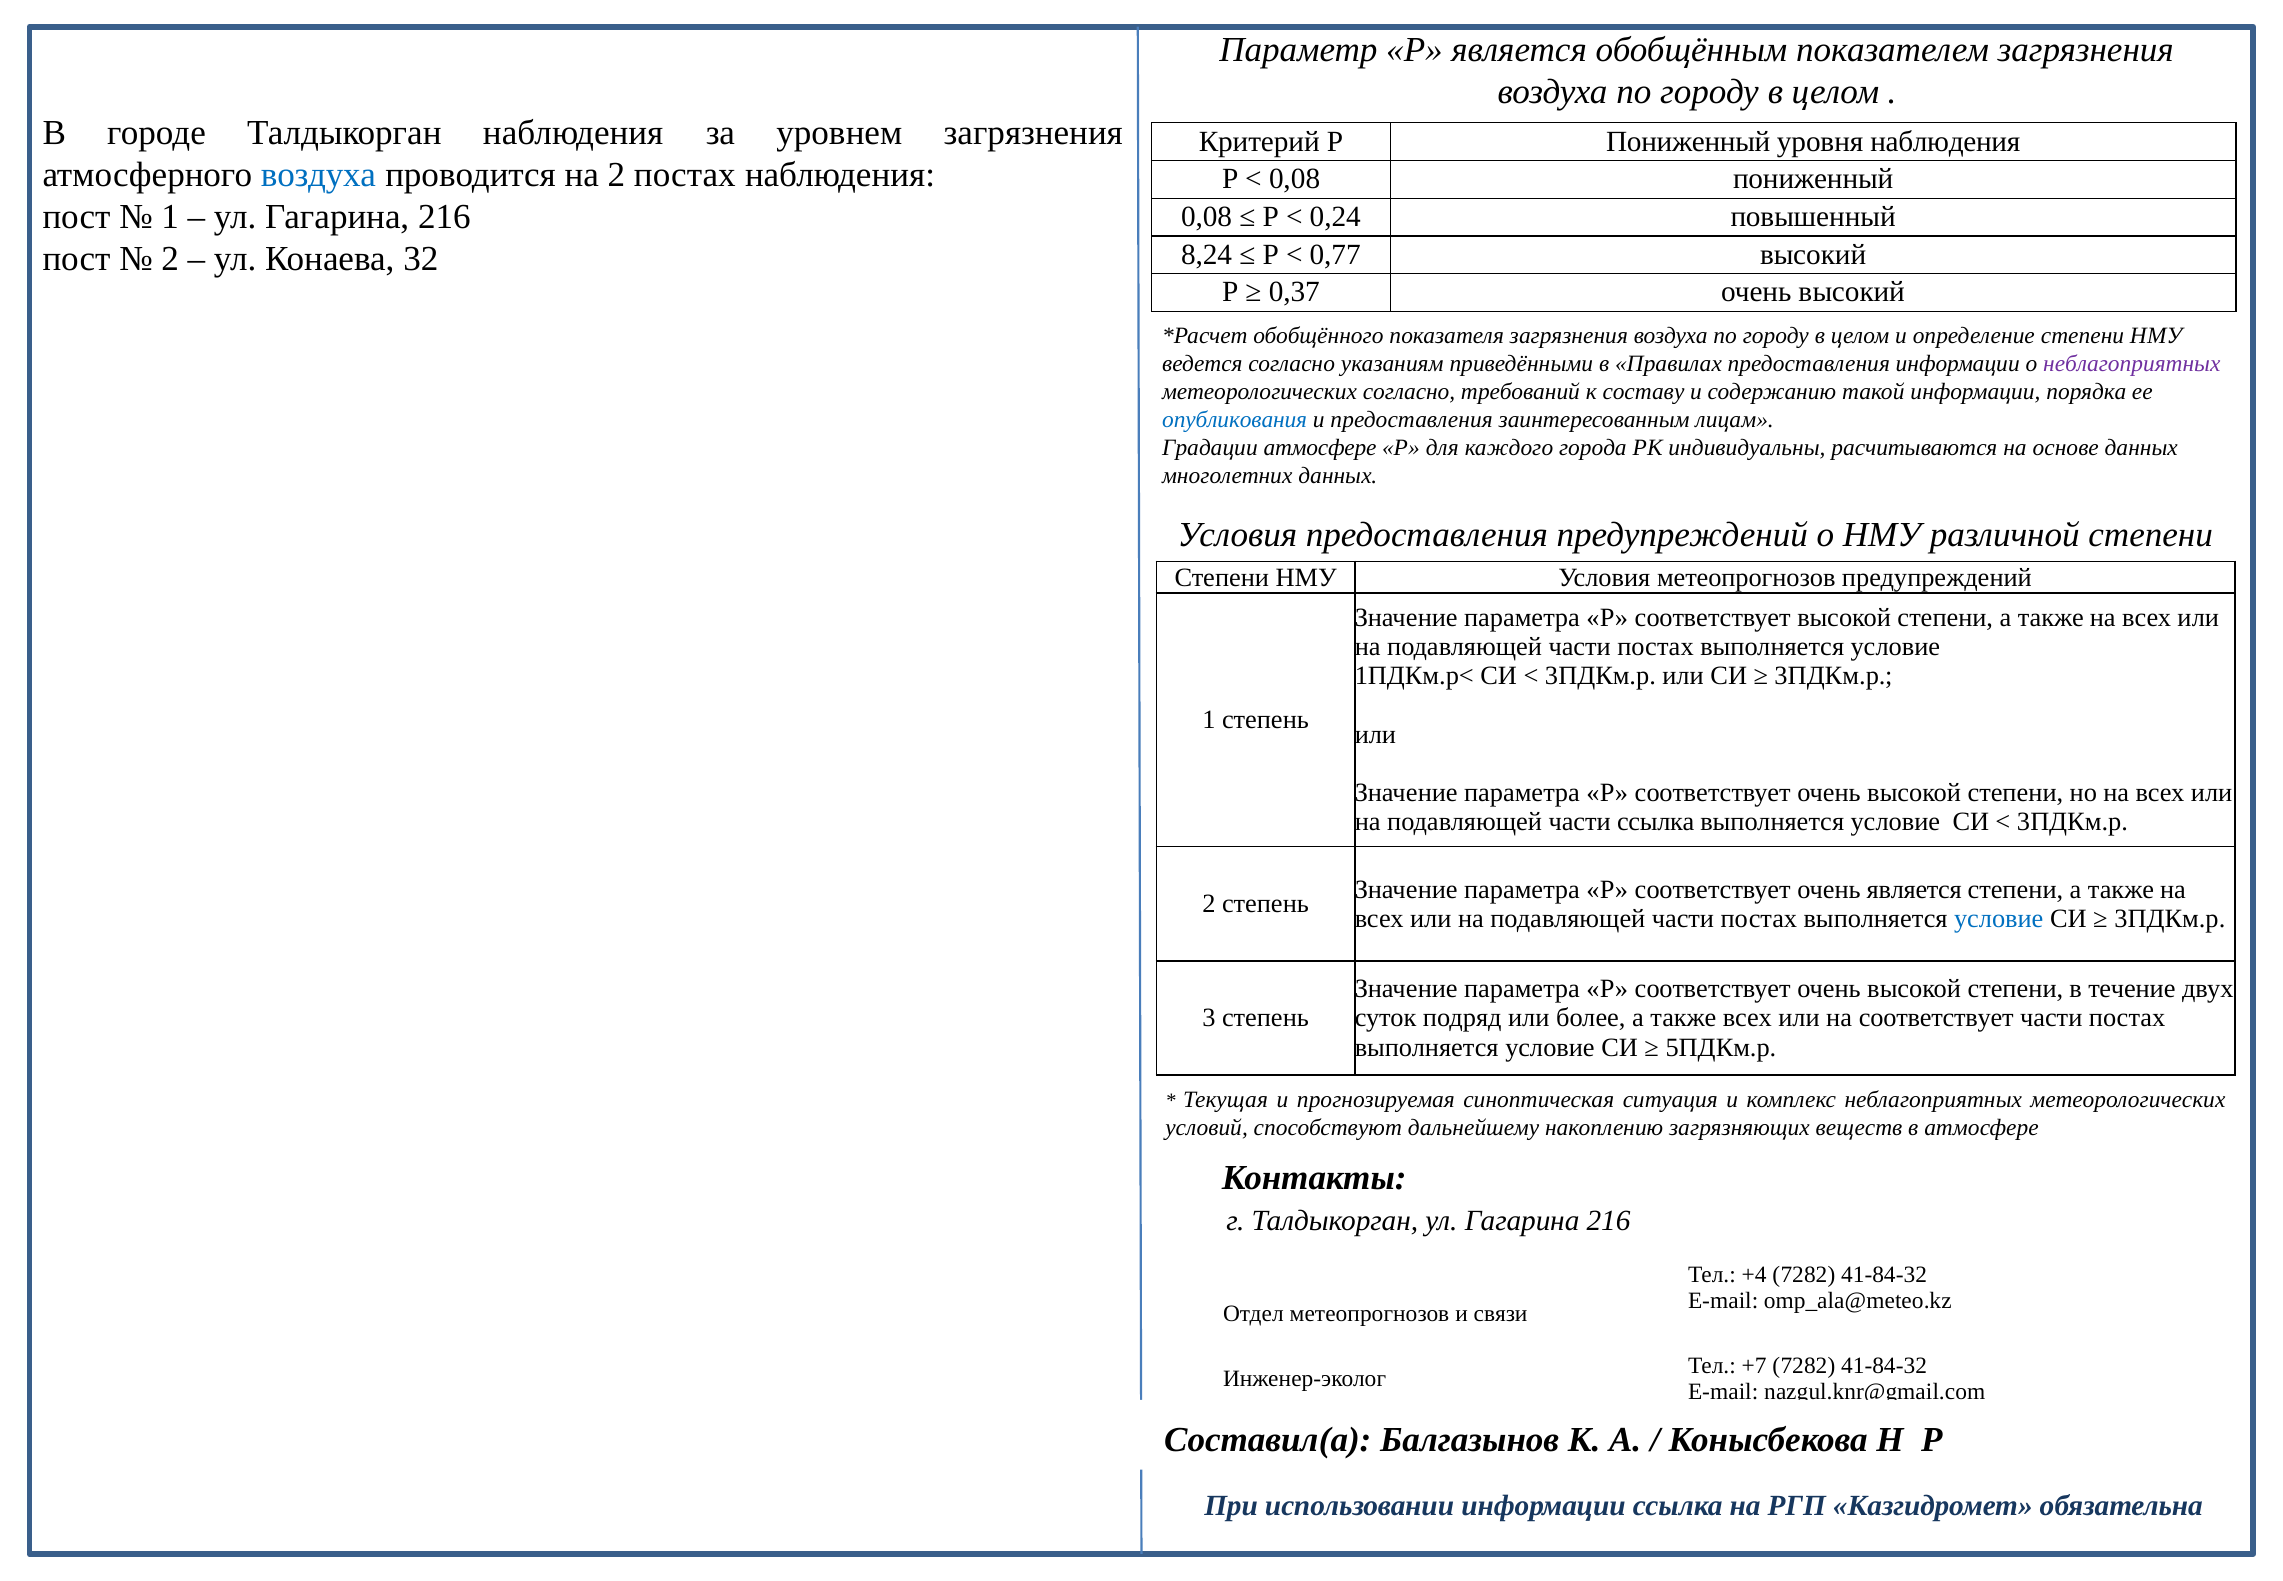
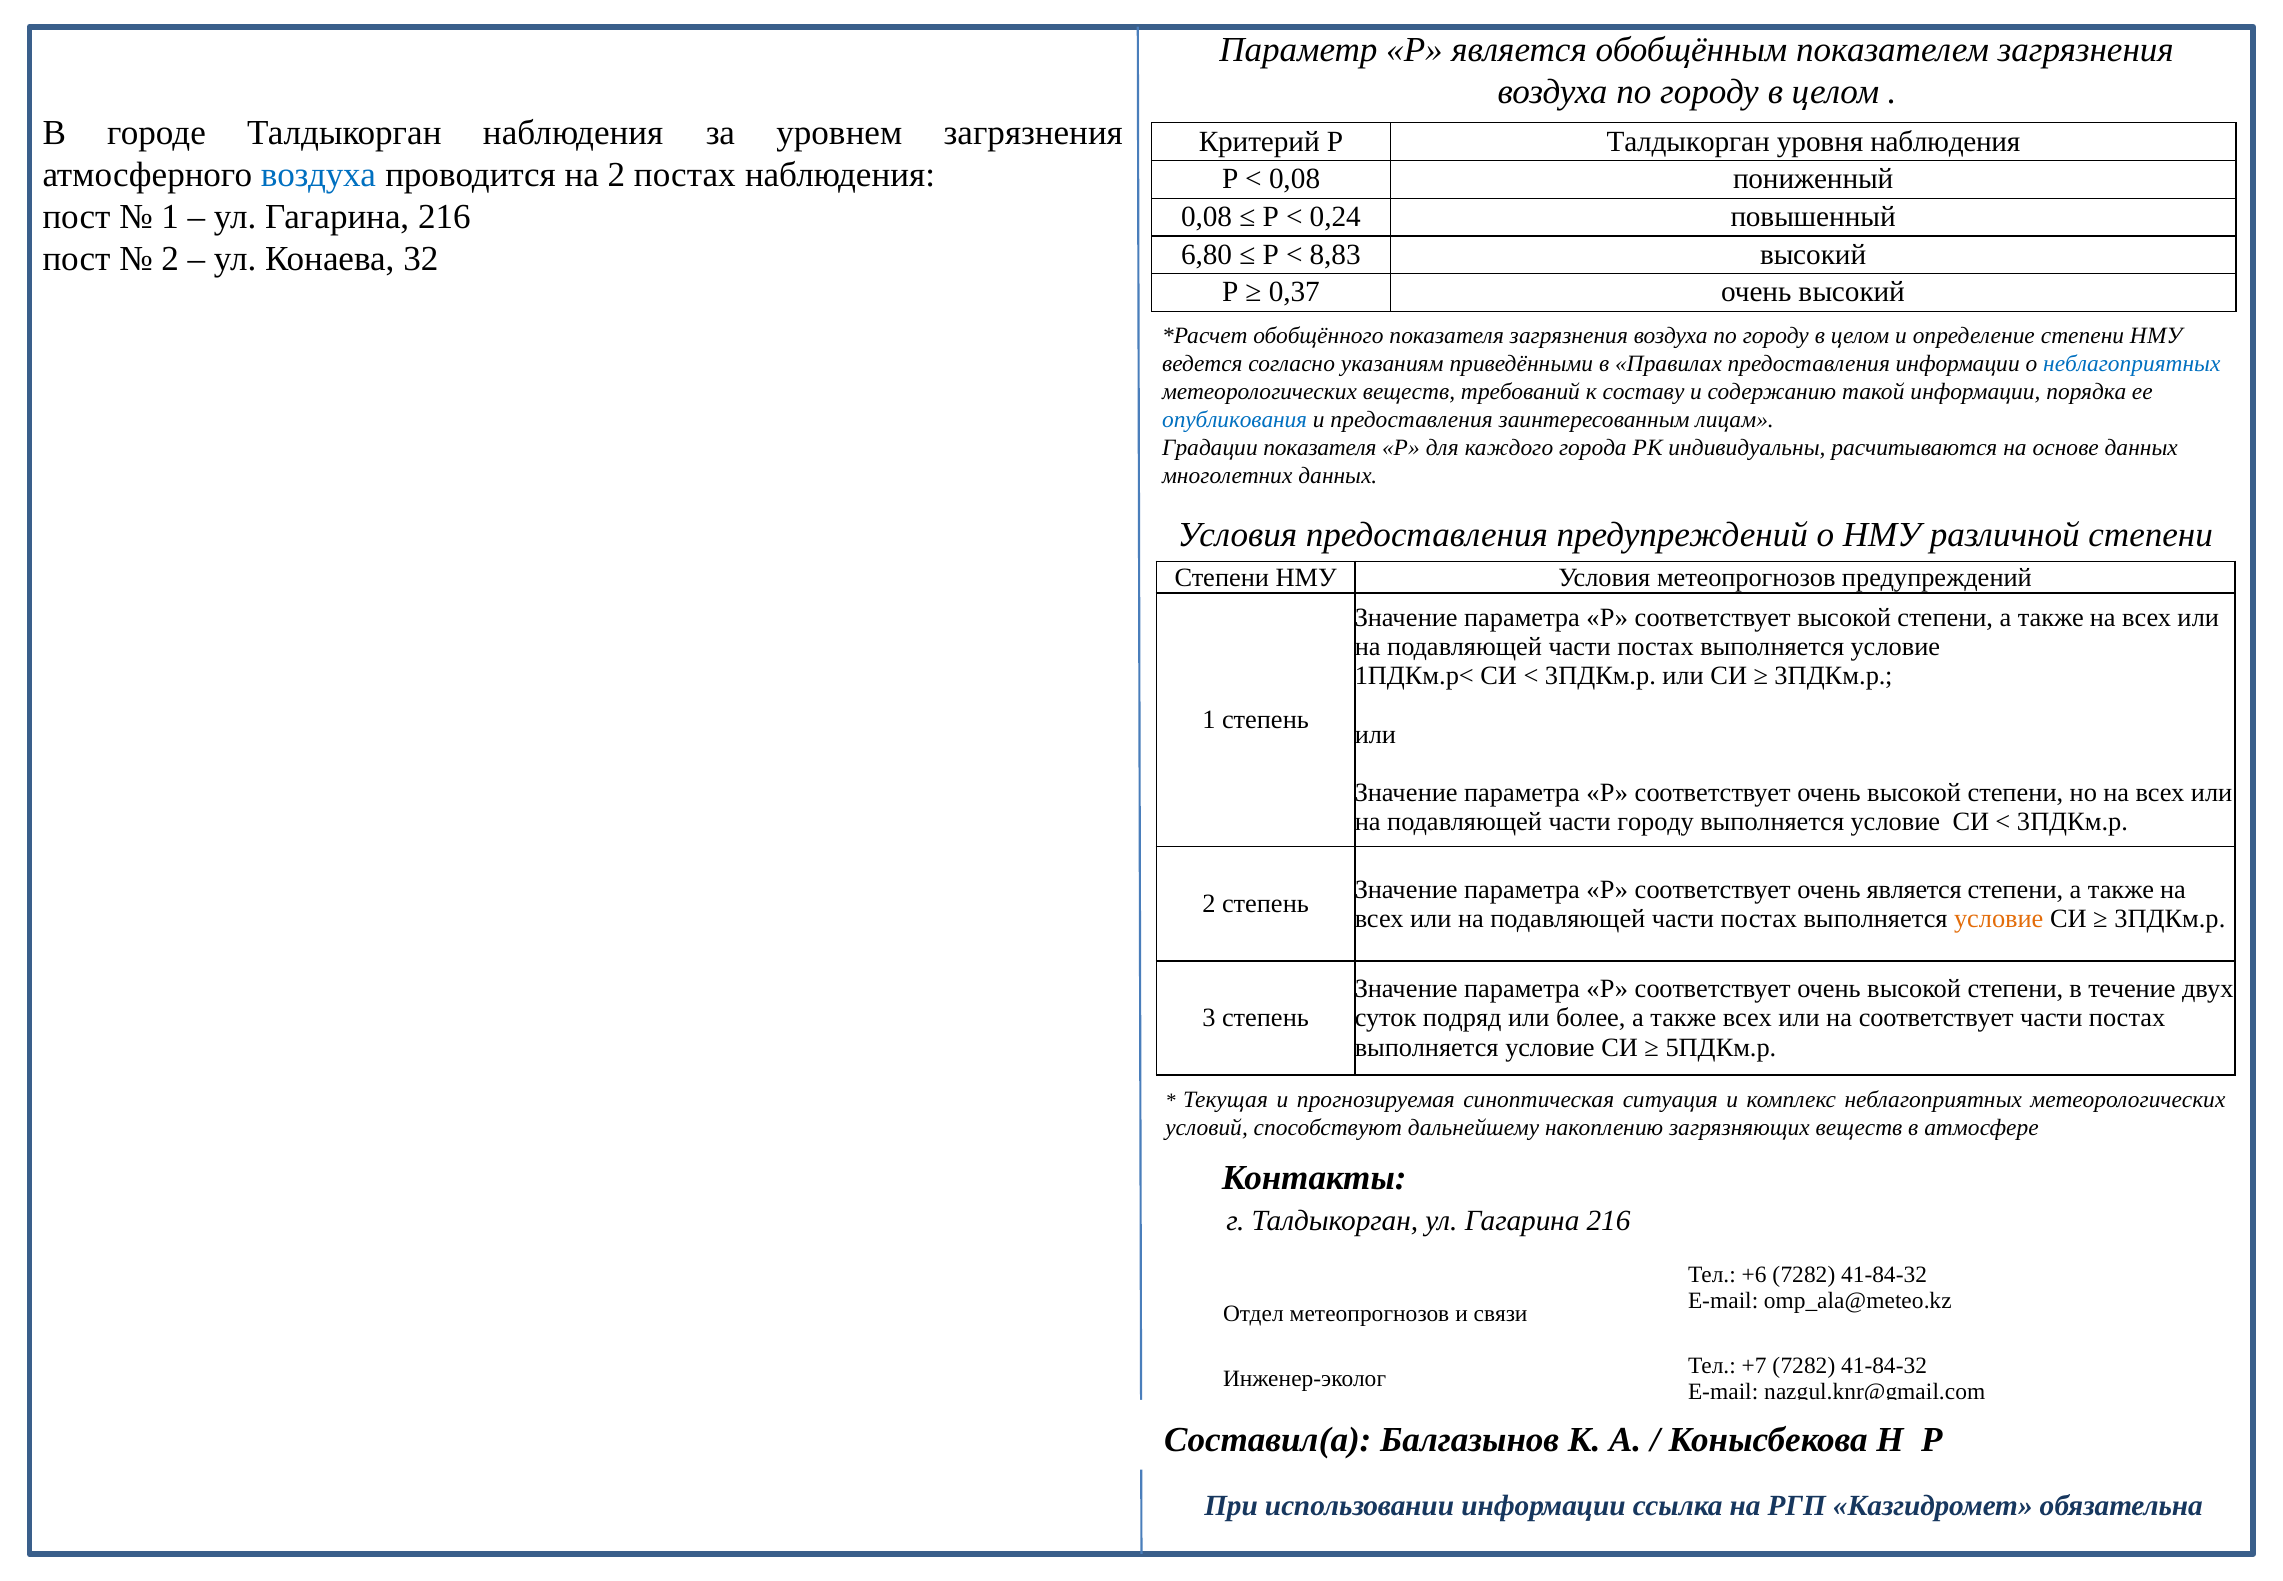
Р Пониженный: Пониженный -> Талдыкорган (1688, 141)
8,24: 8,24 -> 6,80 (1207, 254)
0,77: 0,77 -> 8,83 (1335, 254)
неблагоприятных colour: purple -> blue (2132, 363)
метеорологических согласно: согласно -> веществ (1409, 391)
Градации атмосфере: атмосфере -> показателя (1320, 447)
части ссылка: ссылка -> городу (1656, 822)
условие colour: blue -> orange (1999, 918)
+4: +4 -> +6 (1754, 1274)
